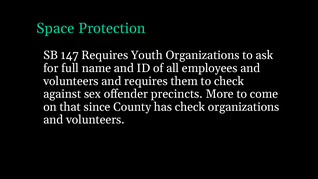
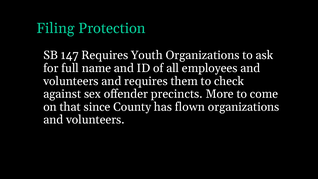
Space: Space -> Filing (55, 28)
has check: check -> flown (190, 107)
